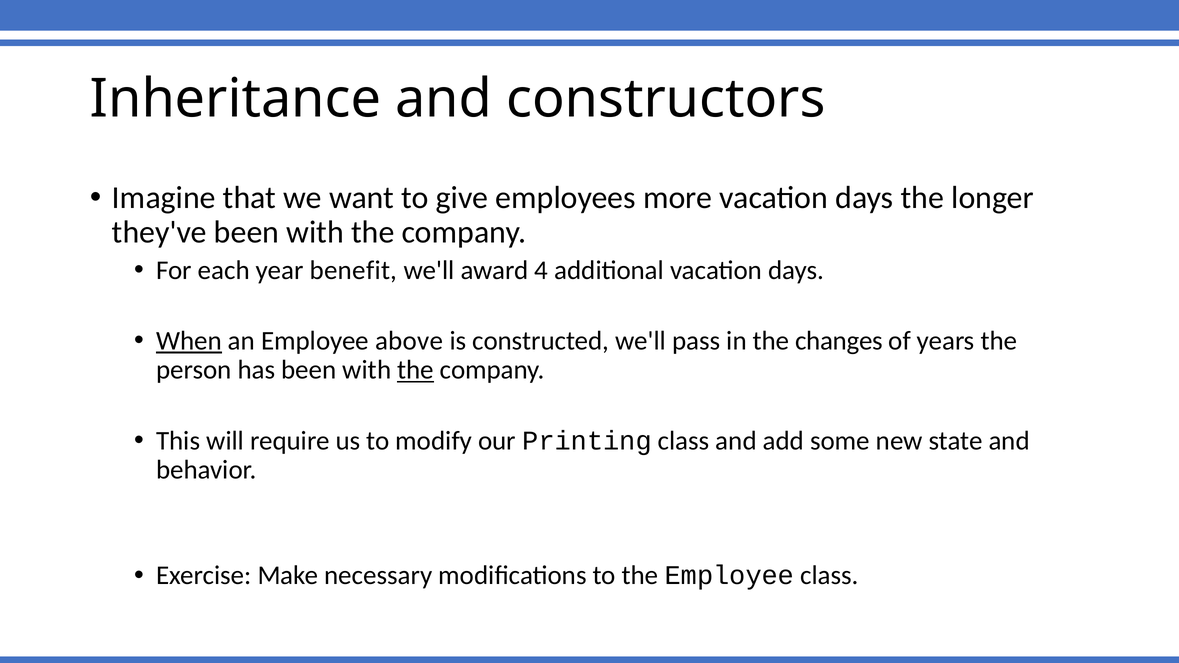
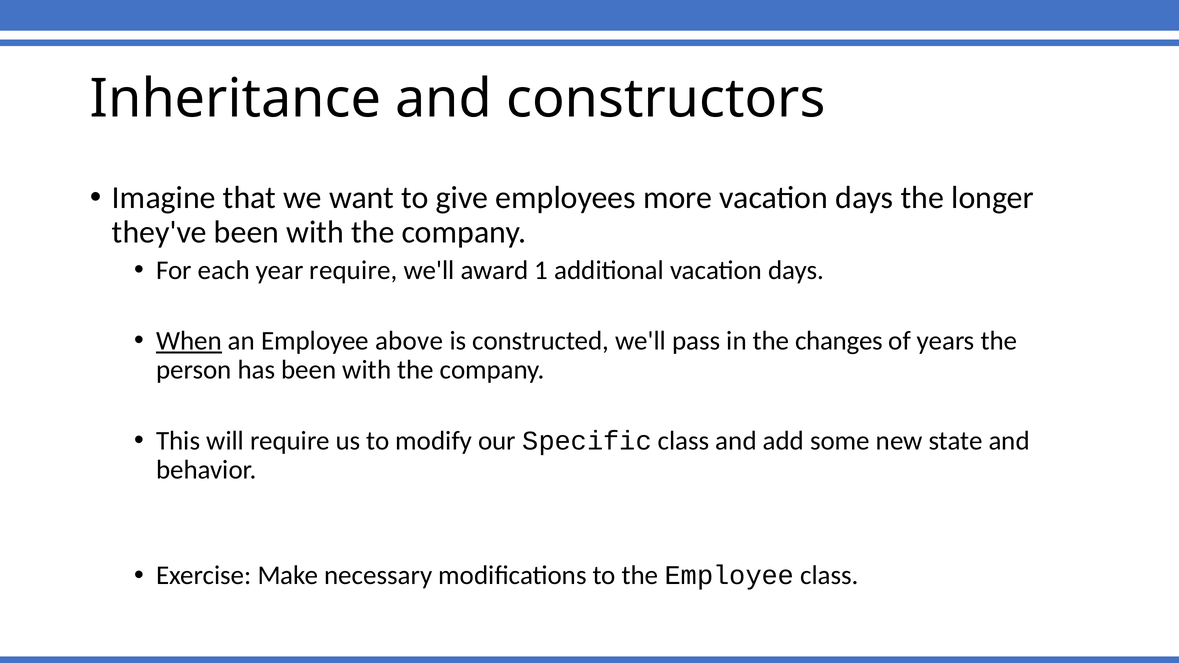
year benefit: benefit -> require (354, 270)
4: 4 -> 1 (541, 270)
the underline: present -> none (416, 370)
Printing: Printing -> Specific (587, 441)
